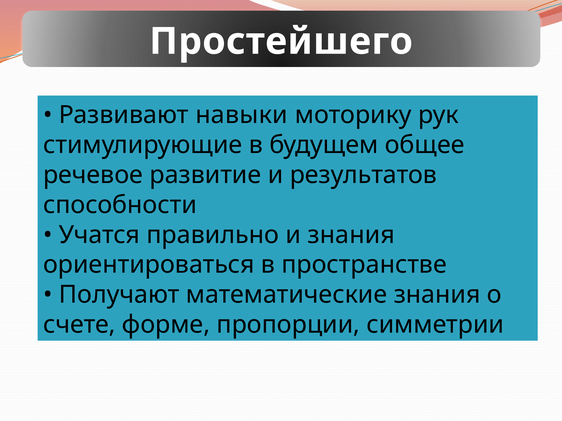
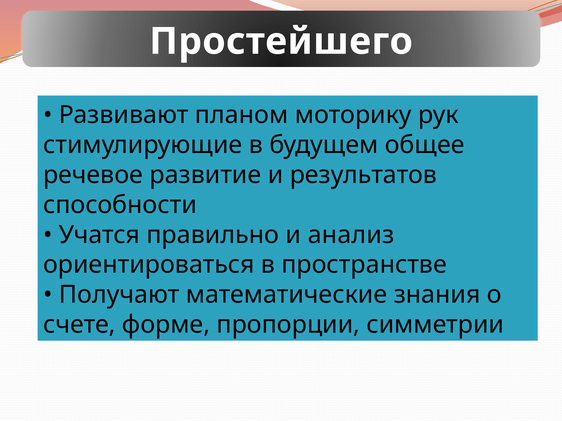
навыки: навыки -> планом (242, 115)
и знания: знания -> анализ (351, 235)
